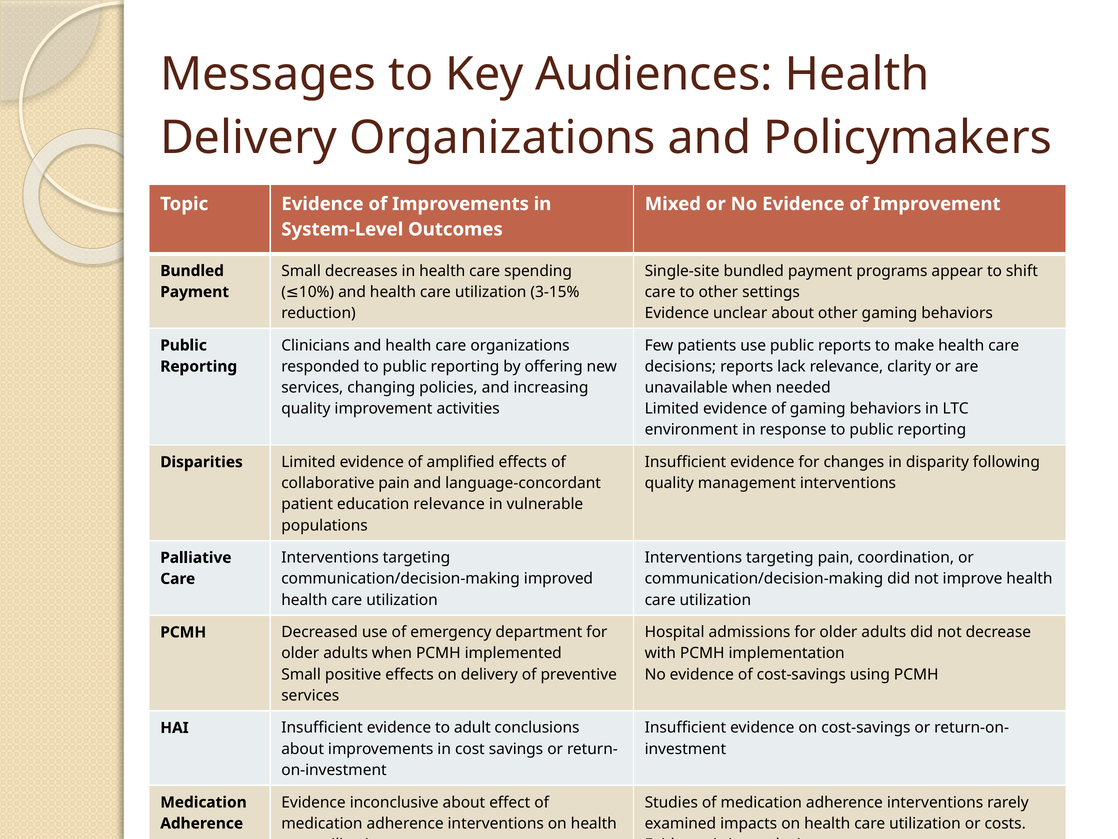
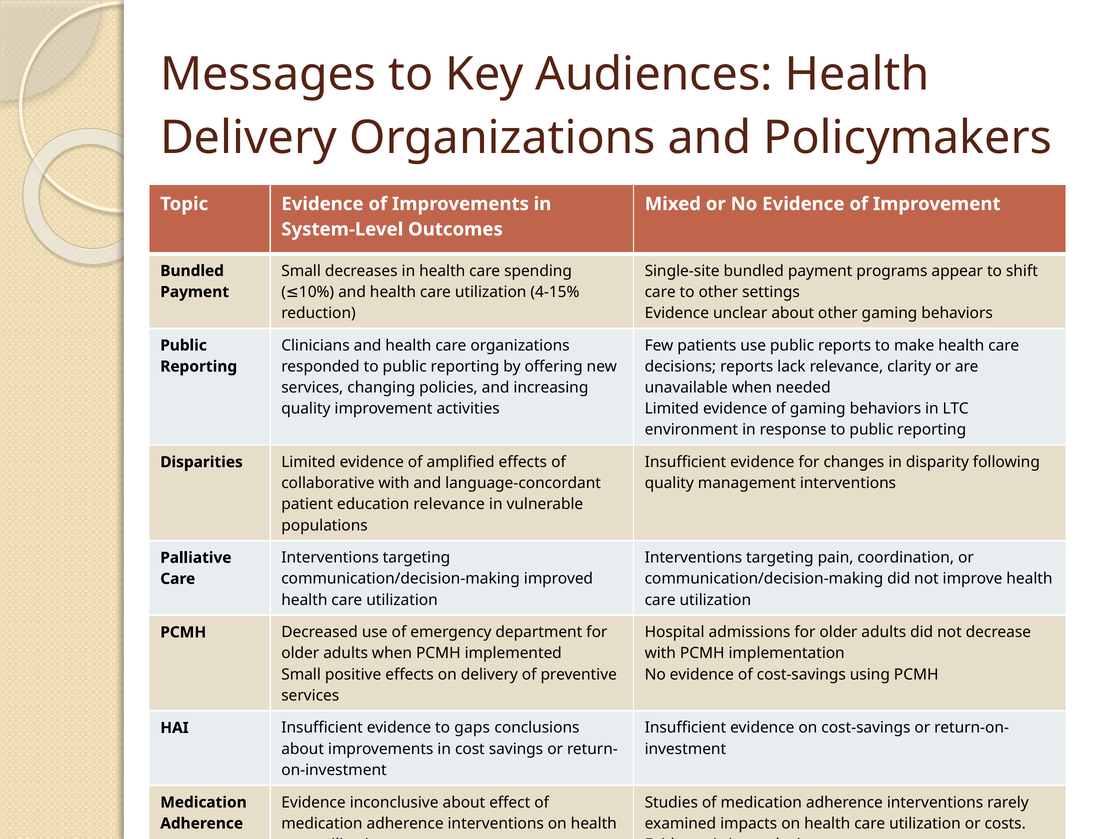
3-15%: 3-15% -> 4-15% (555, 292)
collaborative pain: pain -> with (394, 483)
adult: adult -> gaps (472, 727)
